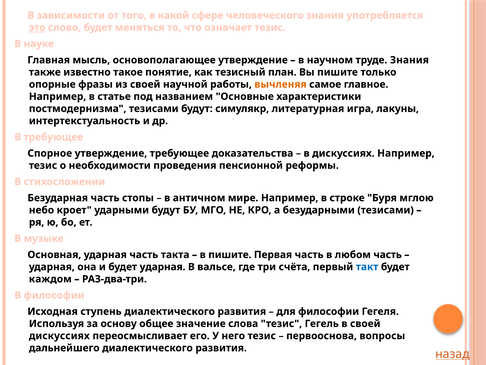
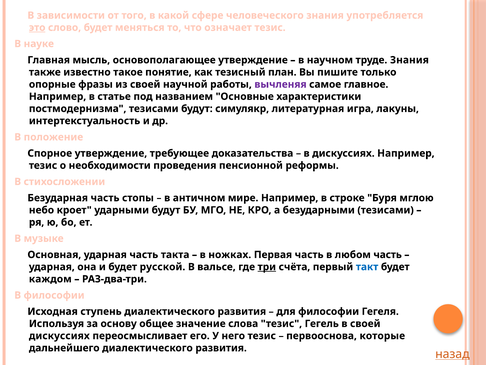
вычленяя colour: orange -> purple (280, 84)
В требующее: требующее -> положение (53, 137)
в пишите: пишите -> ножках (230, 254)
будет ударная: ударная -> русской (162, 267)
три underline: none -> present (267, 267)
вопросы: вопросы -> которые (382, 335)
